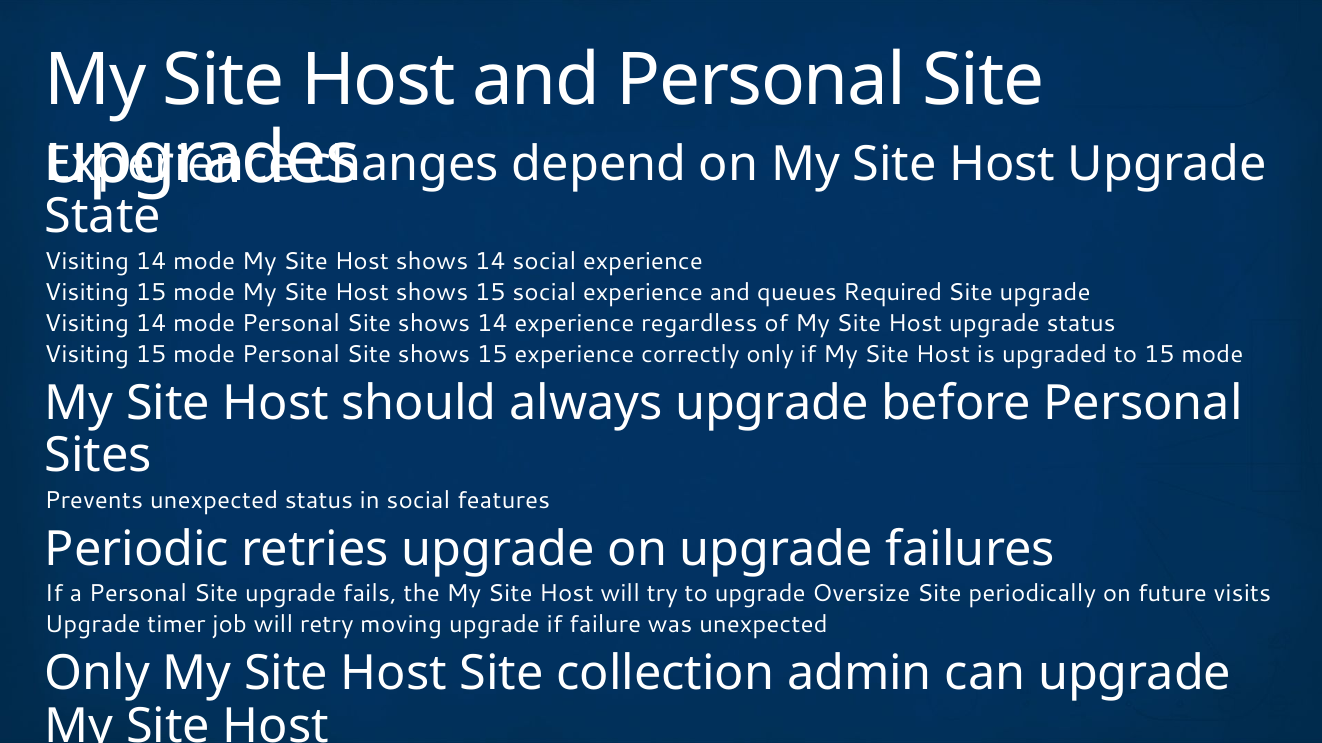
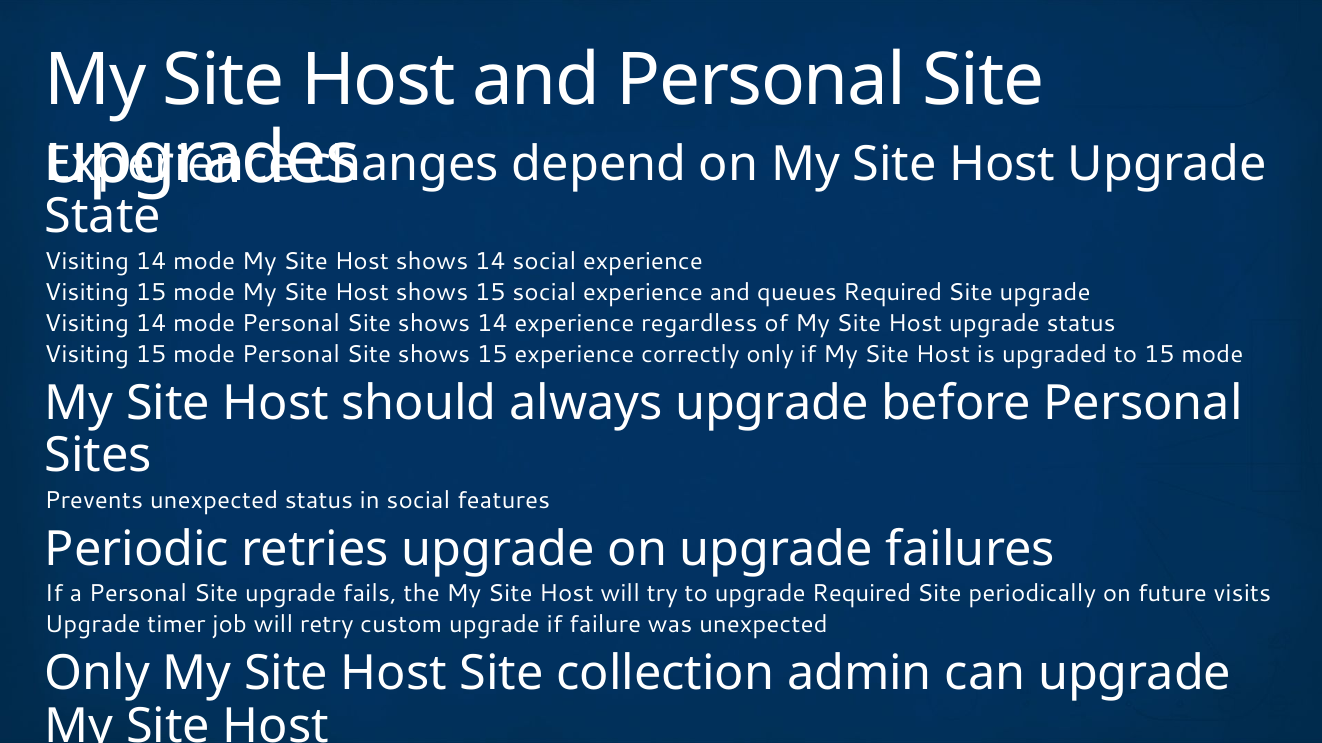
upgrade Oversize: Oversize -> Required (862, 594)
retry moving: moving -> custom (401, 625)
